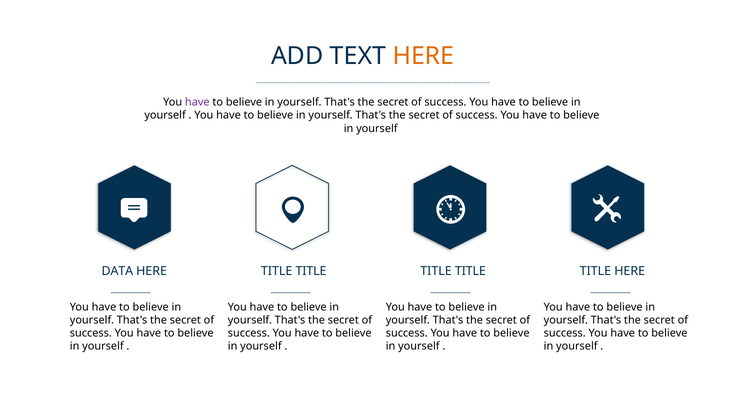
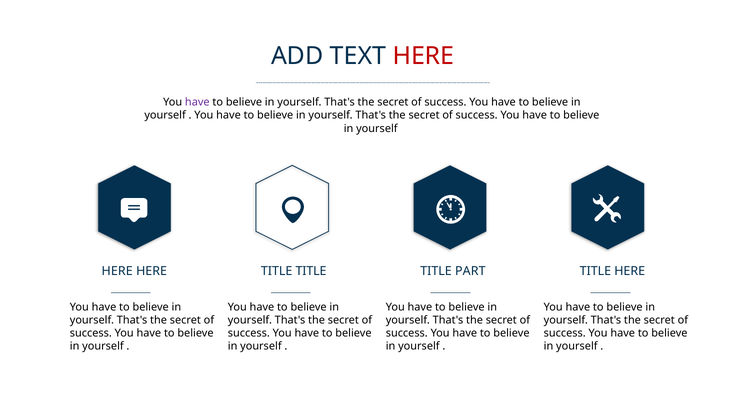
HERE colour: orange -> red (423, 56)
DATA: DATA -> HERE (117, 272)
TITLE: TITLE -> PART (470, 272)
